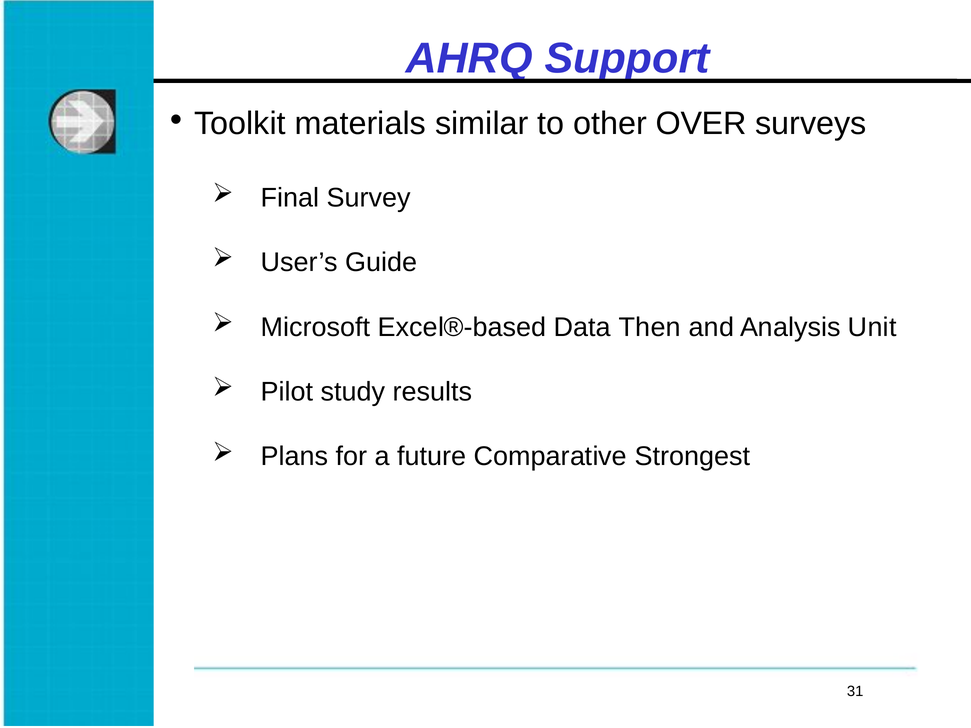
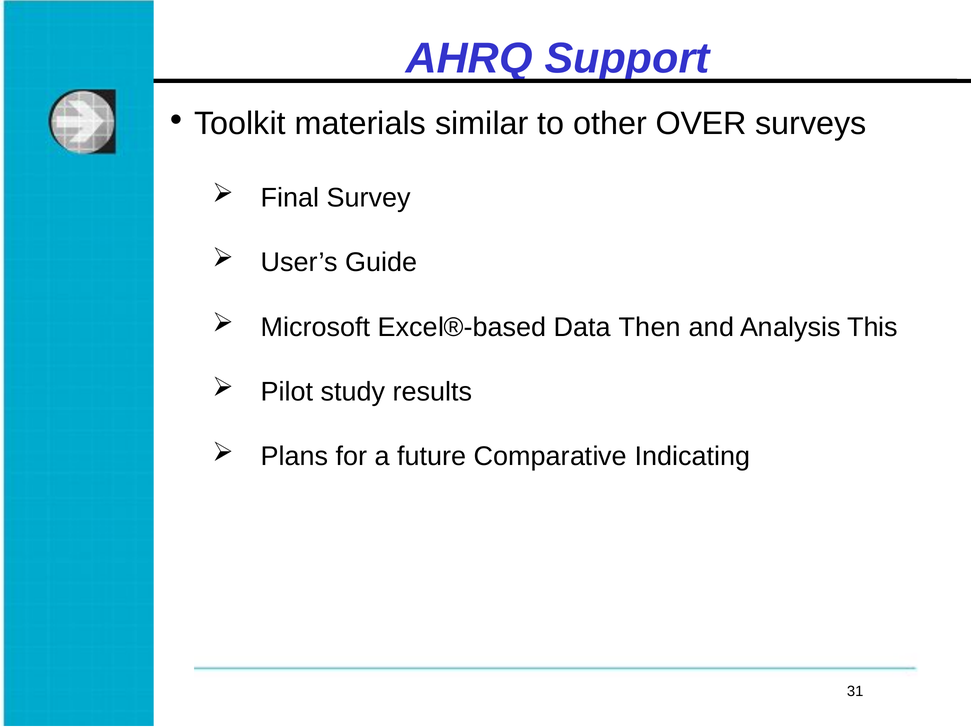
Unit: Unit -> This (872, 327)
Strongest: Strongest -> Indicating (692, 457)
